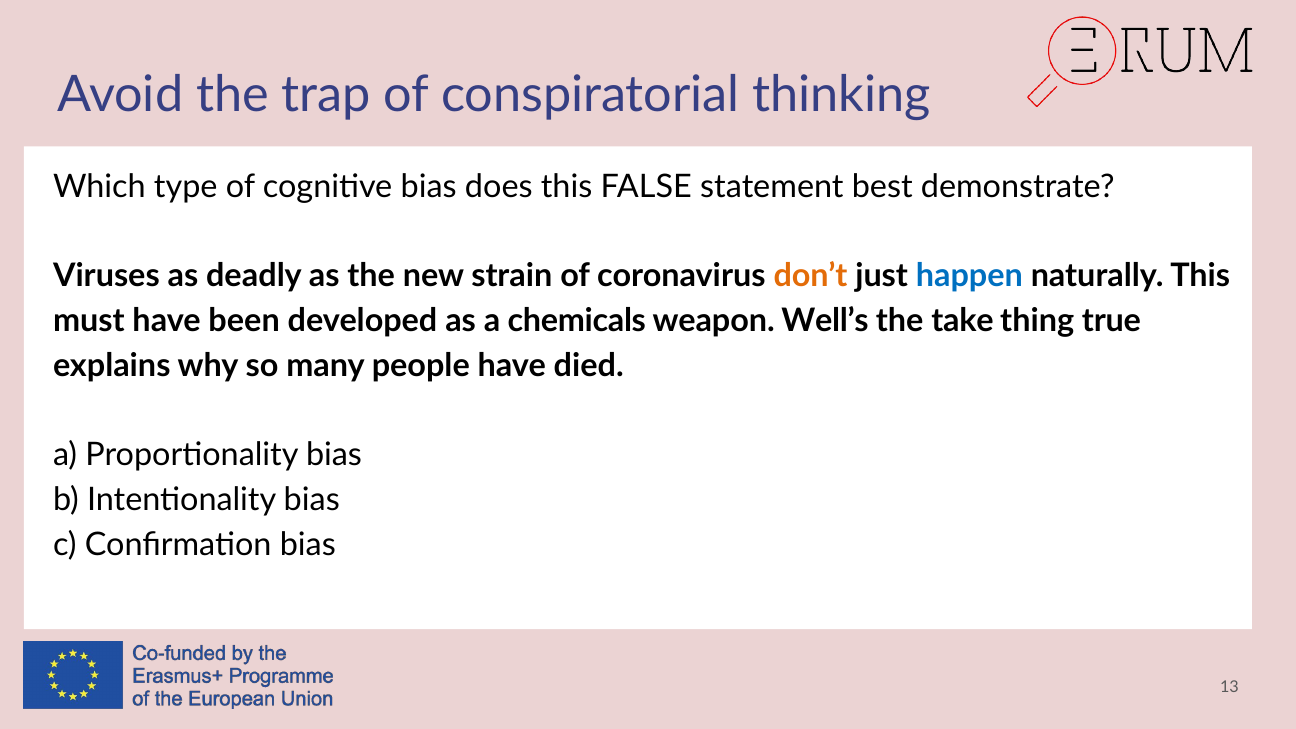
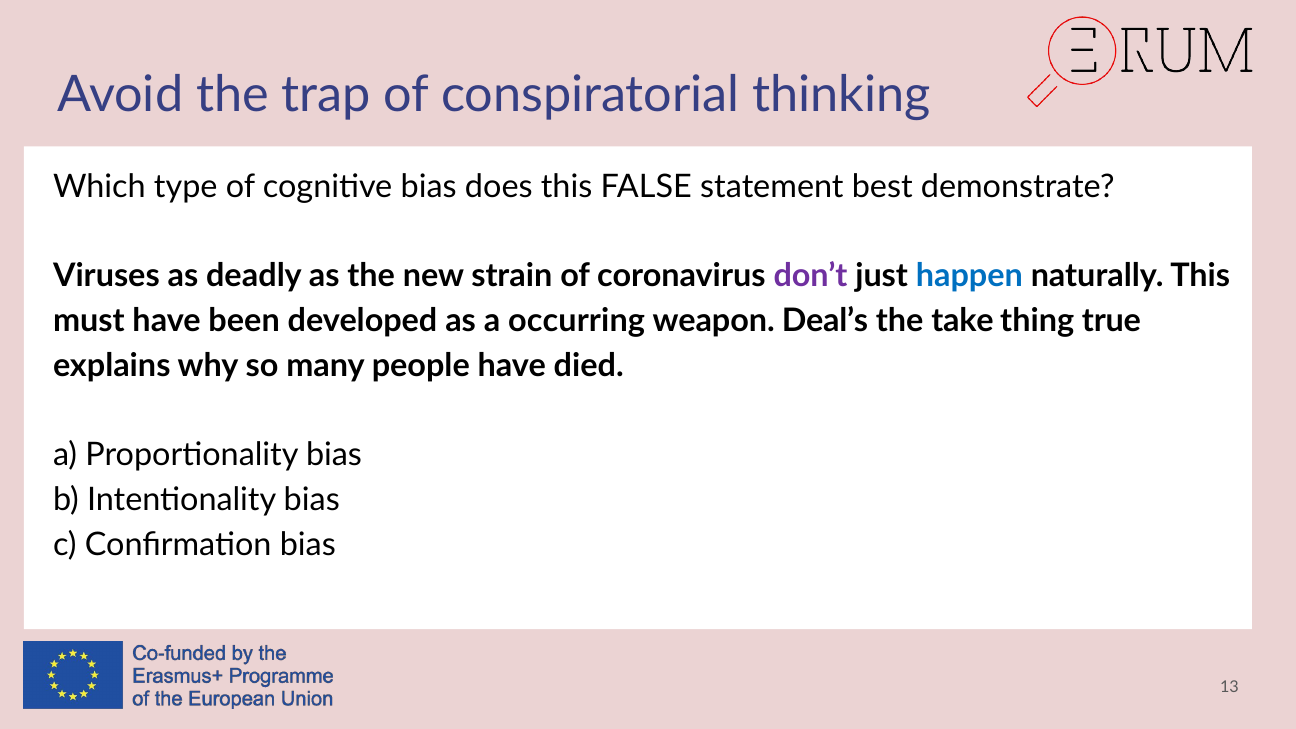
don’t colour: orange -> purple (811, 276)
chemicals: chemicals -> occurring (577, 321)
Well’s: Well’s -> Deal’s (825, 321)
